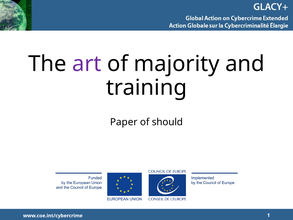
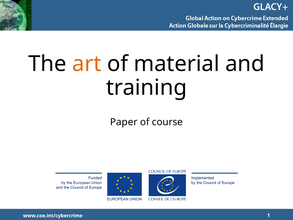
art colour: purple -> orange (87, 64)
majority: majority -> material (177, 64)
should: should -> course (167, 122)
